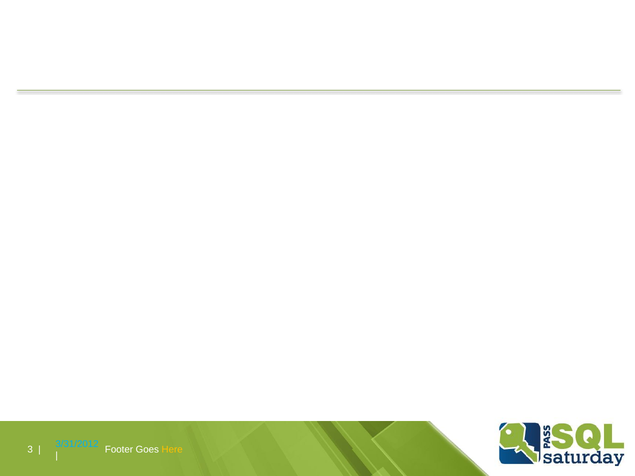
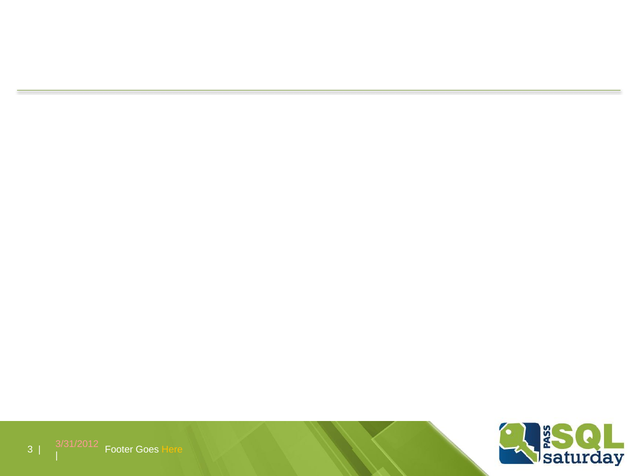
3/31/2012 colour: light blue -> pink (77, 444)
